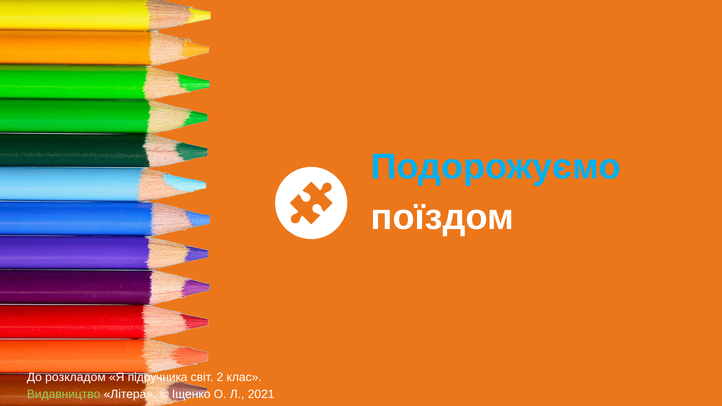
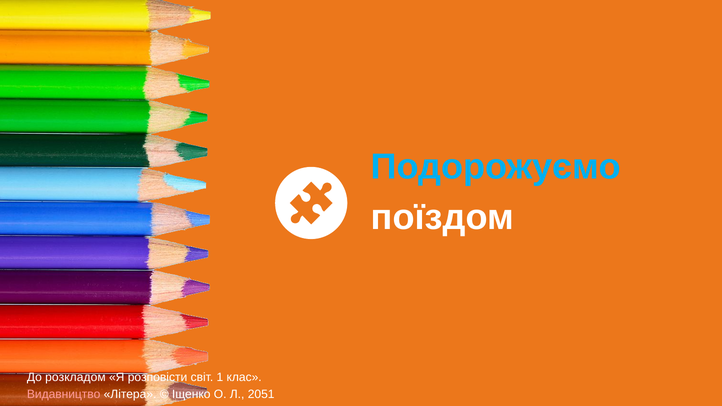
підручника: підручника -> розповісти (158, 377)
2: 2 -> 1 (220, 377)
Видавництво colour: light green -> pink (64, 394)
2021: 2021 -> 2051 (261, 394)
